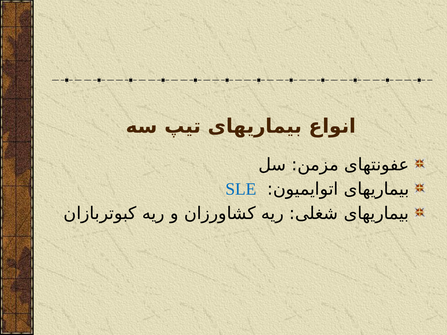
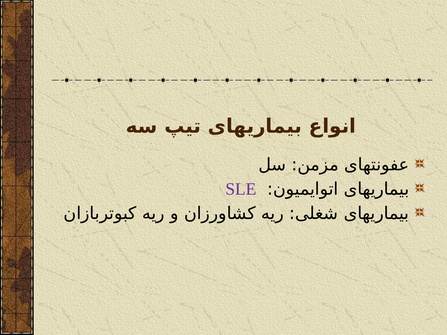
SLE colour: blue -> purple (241, 189)
